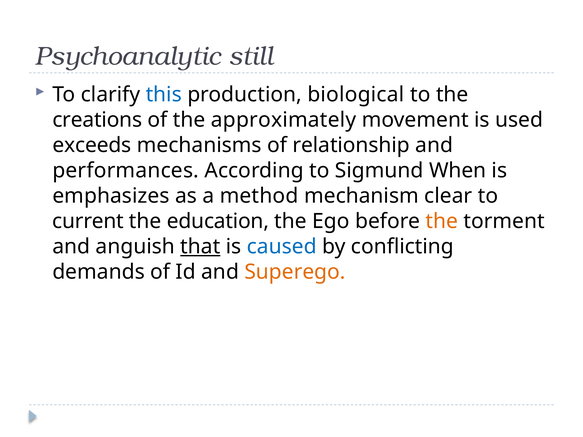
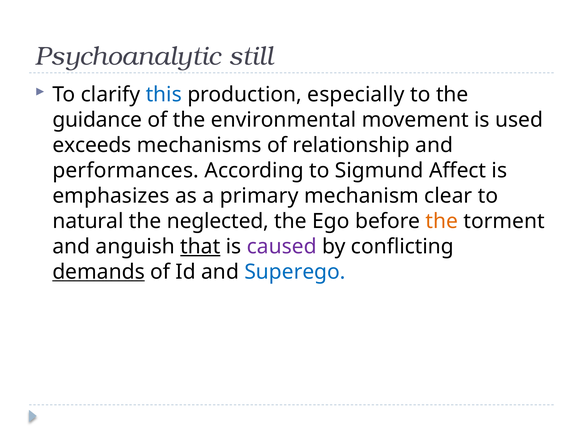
biological: biological -> especially (356, 95)
creations: creations -> guidance (97, 120)
approximately: approximately -> environmental (284, 120)
When: When -> Affect (458, 171)
method: method -> primary (259, 196)
current: current -> natural (88, 221)
education: education -> neglected (218, 221)
caused colour: blue -> purple (282, 247)
demands underline: none -> present (99, 272)
Superego colour: orange -> blue (295, 272)
